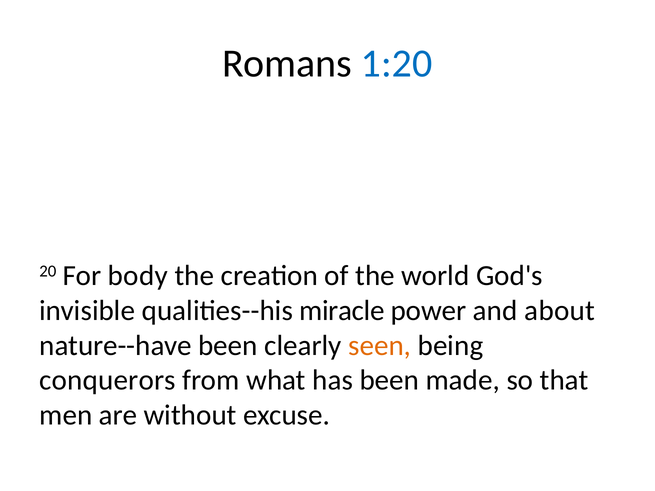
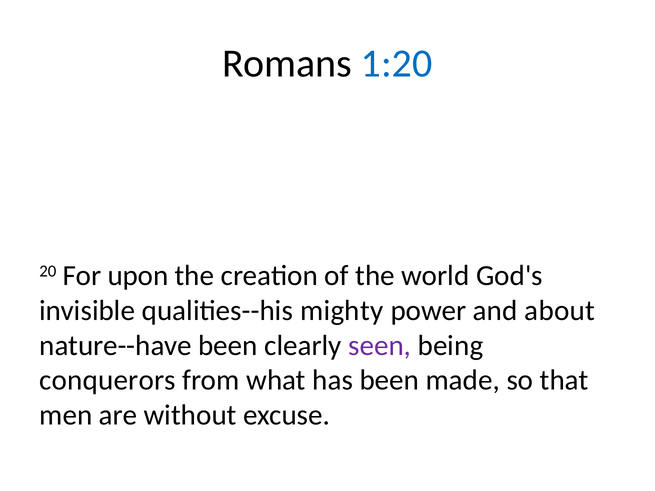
body: body -> upon (138, 276)
miracle: miracle -> mighty (342, 311)
seen colour: orange -> purple (380, 346)
